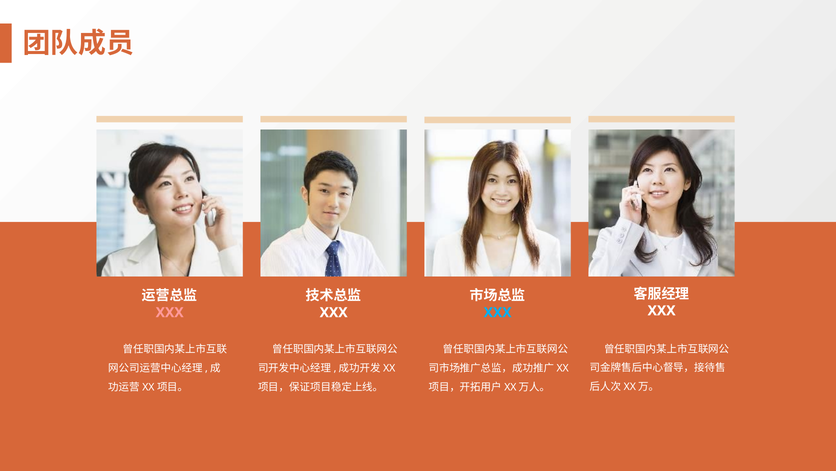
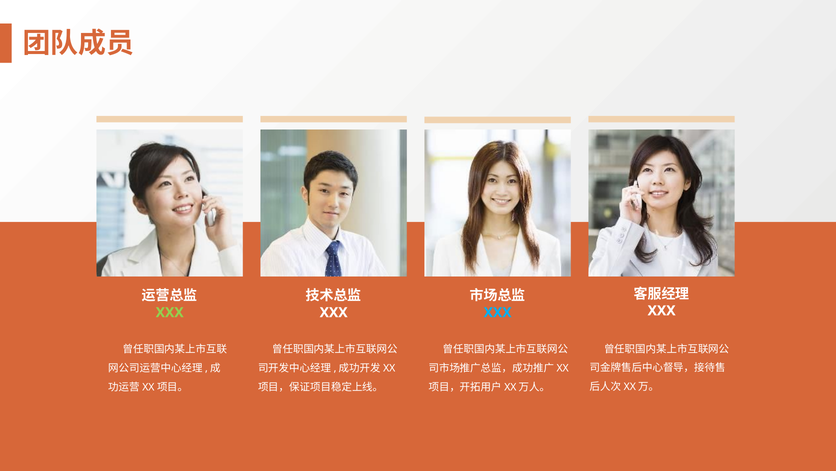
XXX colour: pink -> light green (170, 312)
